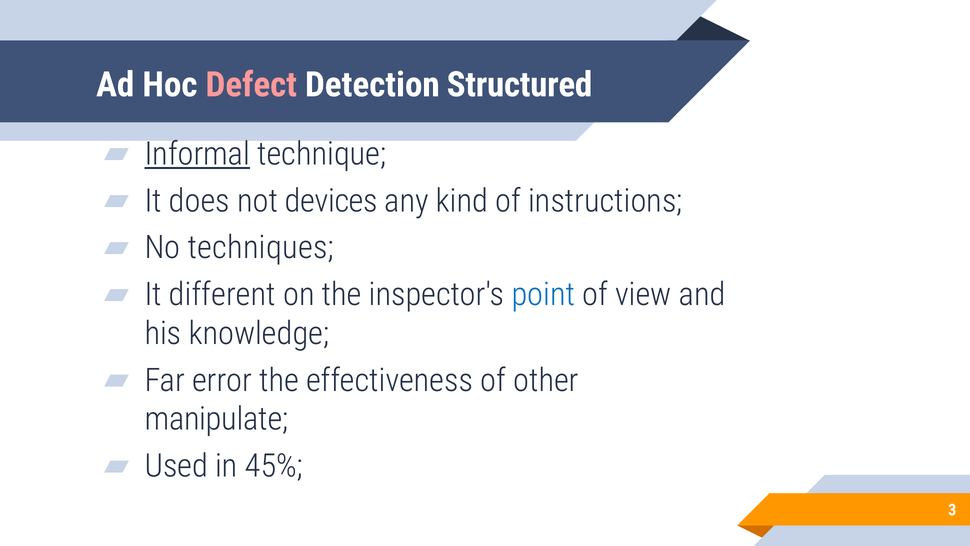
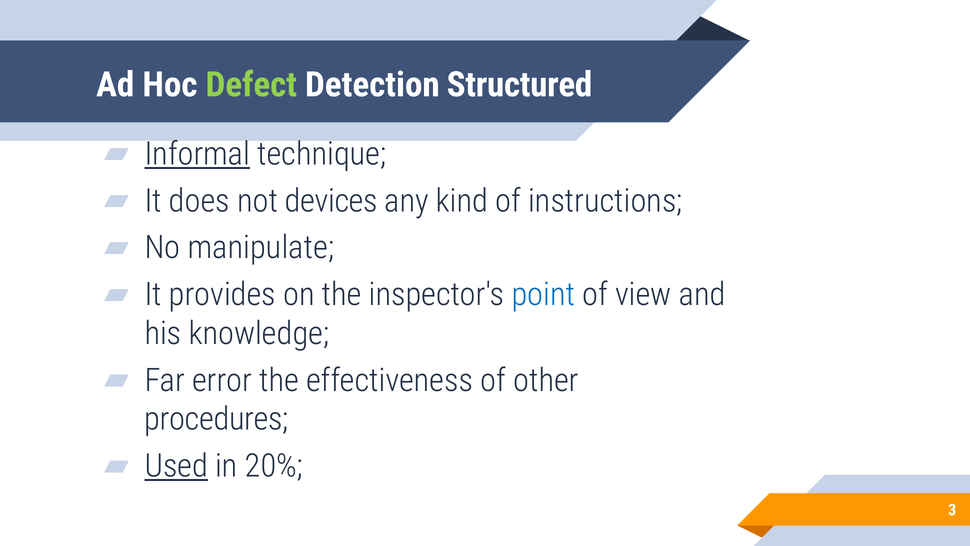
Defect colour: pink -> light green (251, 85)
techniques: techniques -> manipulate (261, 248)
different: different -> provides (222, 295)
manipulate: manipulate -> procedures (216, 419)
Used underline: none -> present (176, 466)
45%: 45% -> 20% (274, 466)
